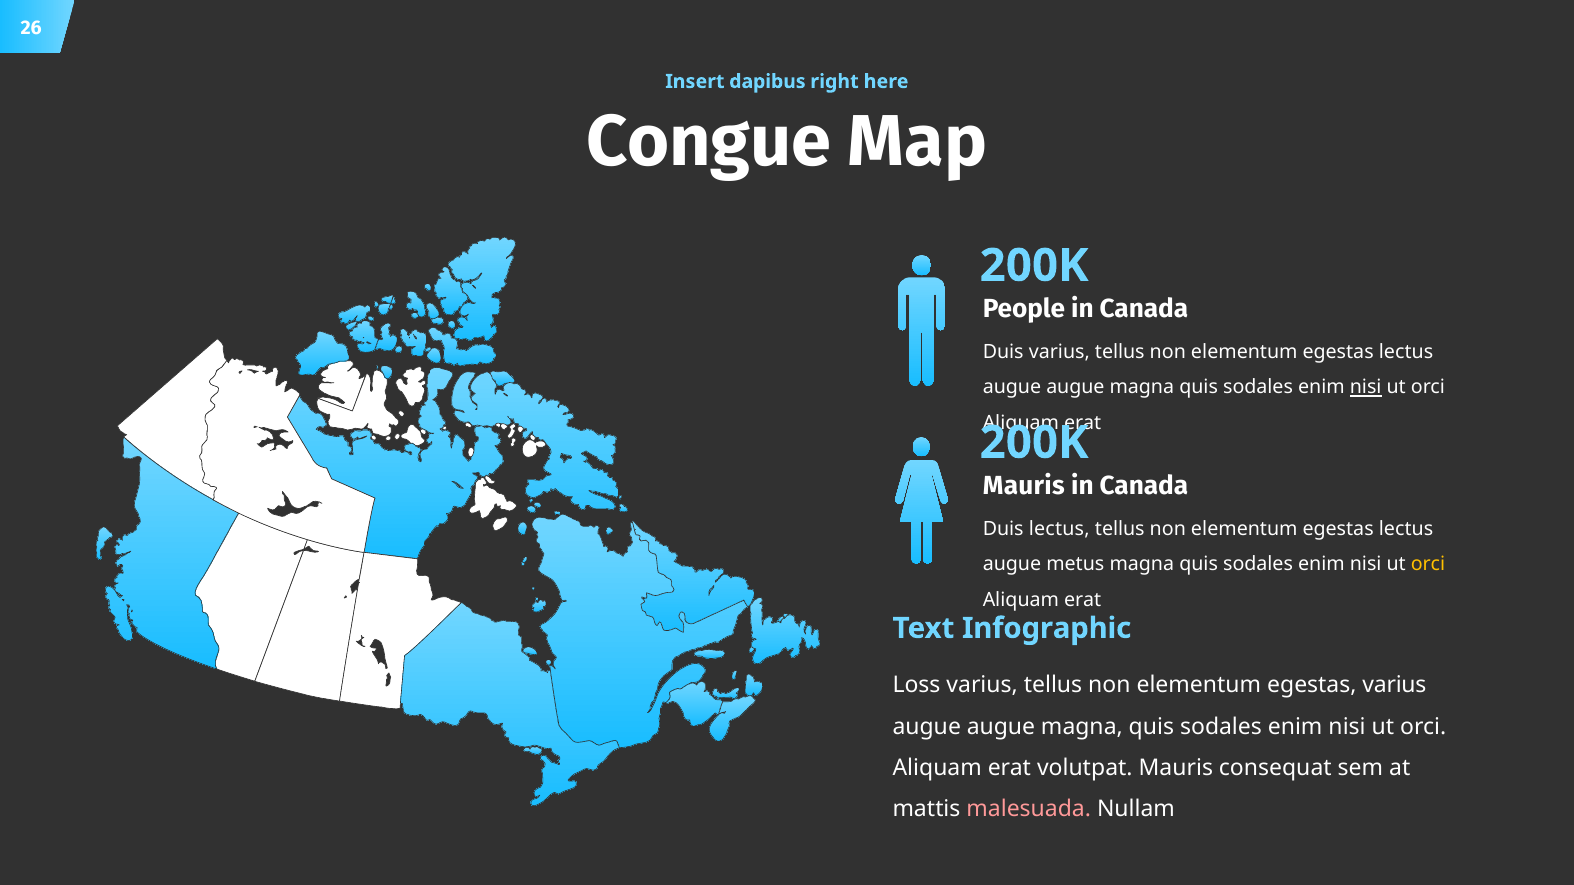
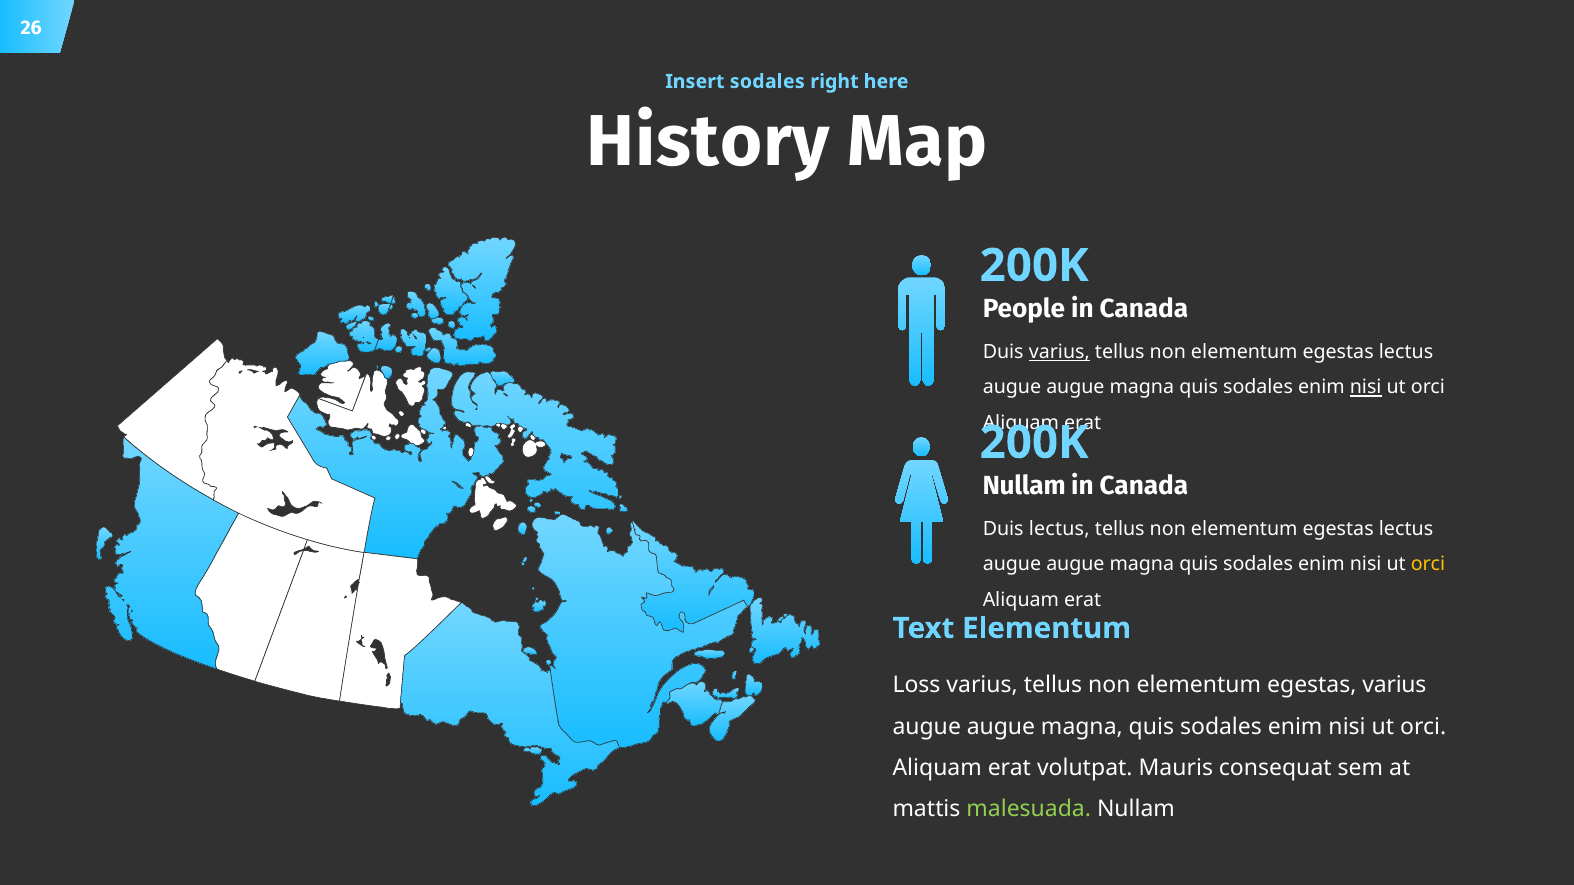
Insert dapibus: dapibus -> sodales (767, 82)
Congue: Congue -> History (708, 142)
varius underline: none -> present (1059, 352)
Mauris: Mauris -> Nullam (1024, 486)
metus: metus -> augue (1075, 565)
Text Infographic: Infographic -> Elementum (1047, 628)
malesuada colour: pink -> light green (1029, 809)
